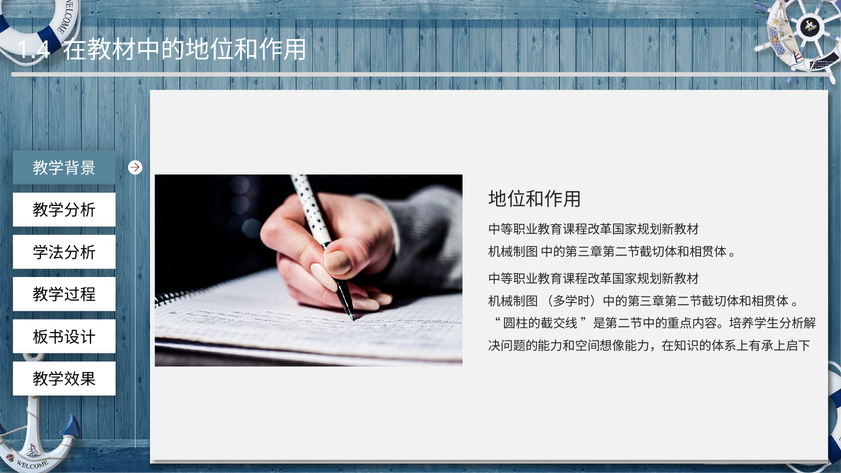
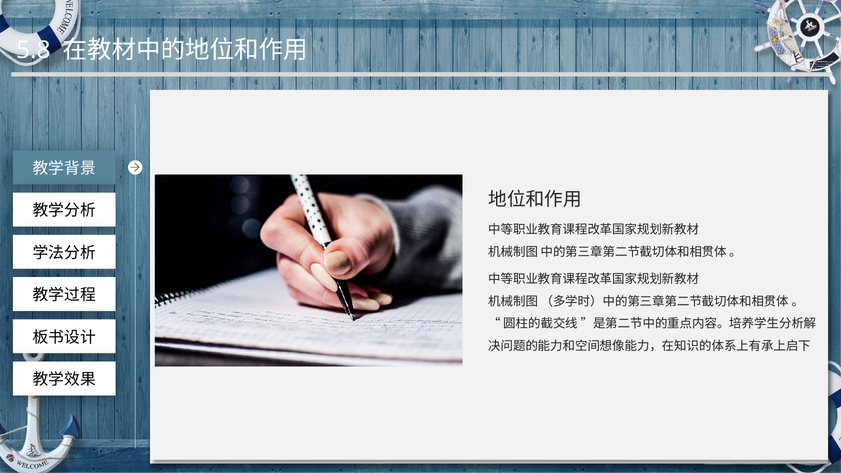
1.4: 1.4 -> 5.8 (33, 50)
